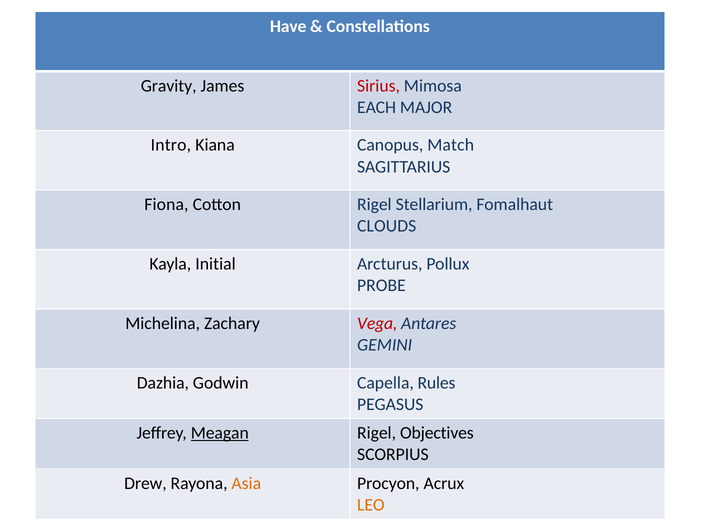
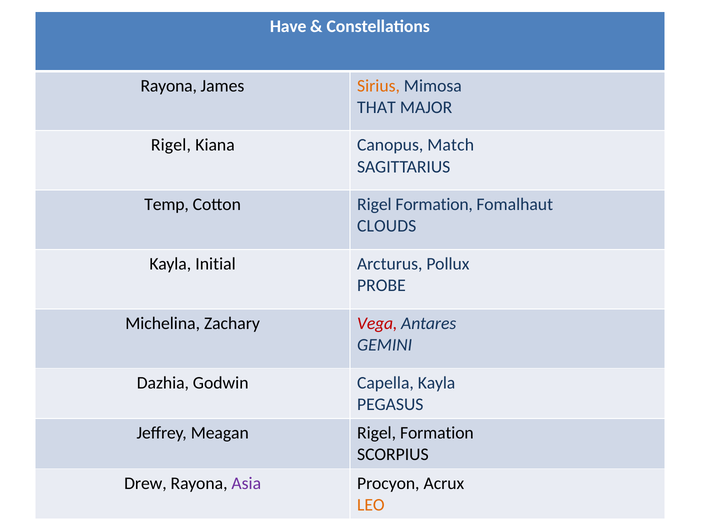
Gravity: Gravity -> Rayona (169, 86)
Sirius colour: red -> orange (379, 86)
EACH: EACH -> THAT (376, 107)
Intro: Intro -> Rigel (171, 145)
Fiona: Fiona -> Temp (167, 204)
Cotton Rigel Stellarium: Stellarium -> Formation (434, 204)
Capella Rules: Rules -> Kayla (437, 383)
Meagan underline: present -> none (220, 433)
Objectives: Objectives -> Formation (437, 433)
Asia colour: orange -> purple (246, 483)
